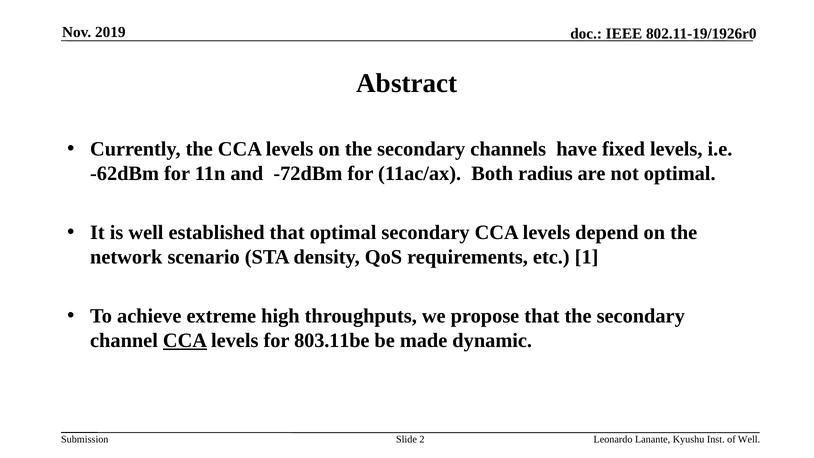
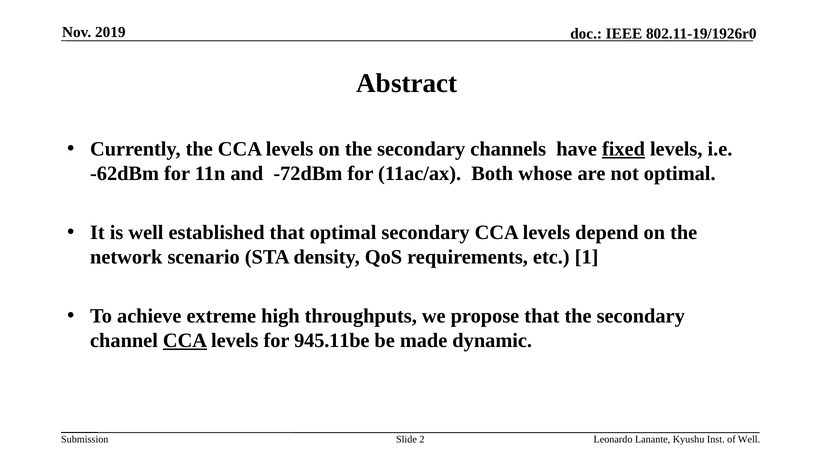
fixed underline: none -> present (623, 149)
radius: radius -> whose (545, 173)
803.11be: 803.11be -> 945.11be (332, 340)
